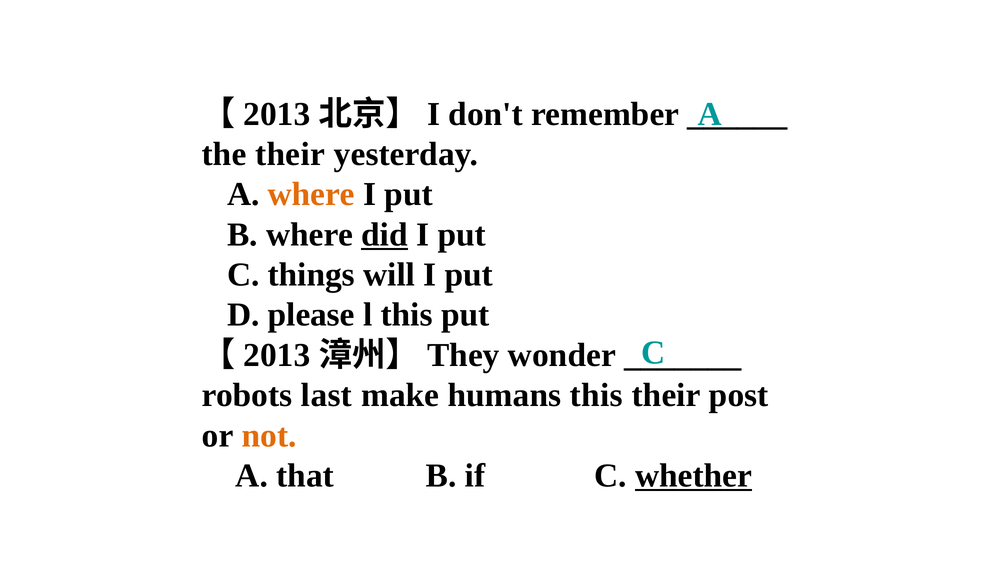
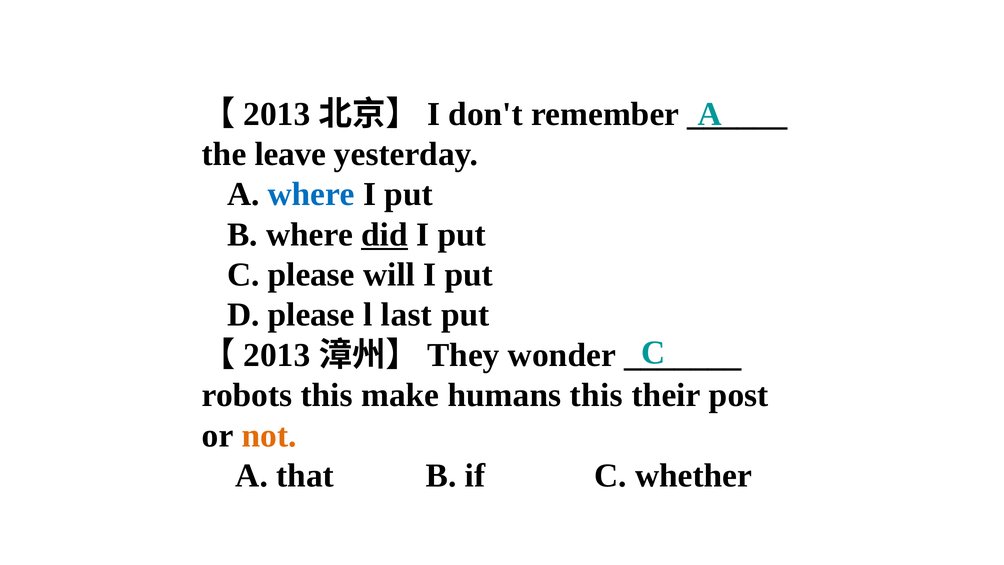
the their: their -> leave (290, 154)
where colour: orange -> blue (311, 194)
C things: things -> please (311, 275)
l this: this -> last (407, 315)
robots last: last -> this (327, 395)
whether underline: present -> none (694, 475)
